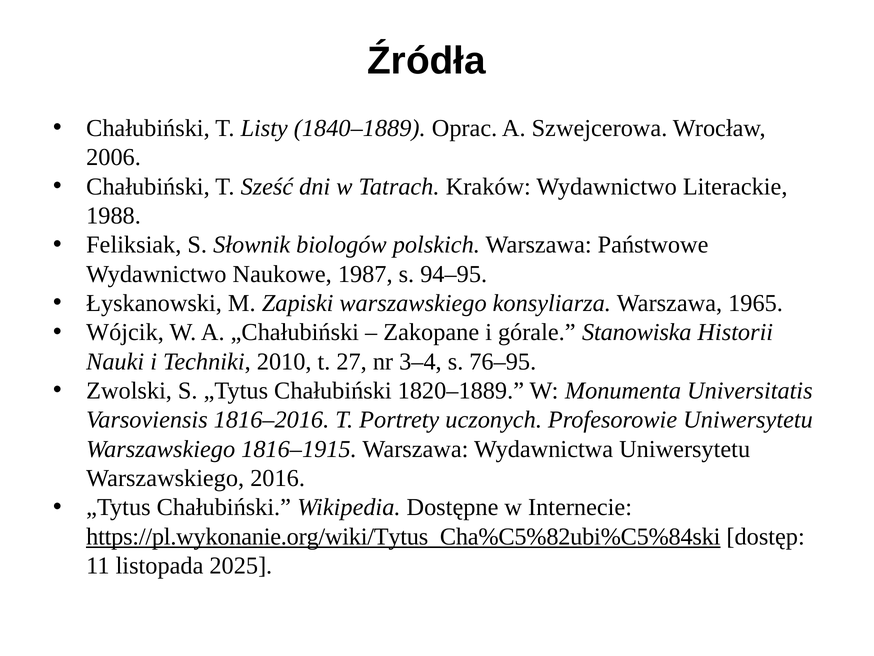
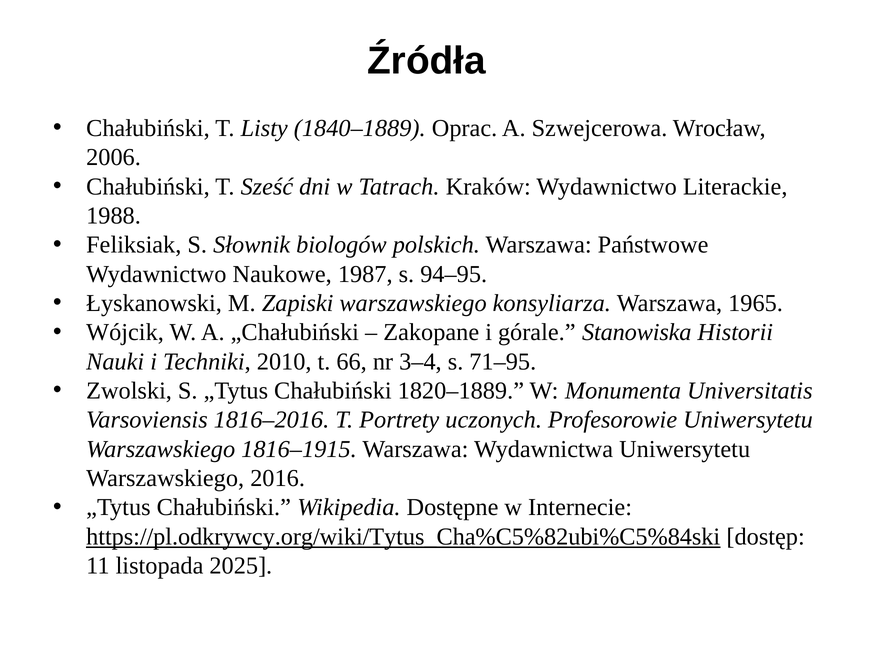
27: 27 -> 66 (352, 361)
76–95: 76–95 -> 71–95 (503, 361)
https://pl.wykonanie.org/wiki/Tytus_Cha%C5%82ubi%C5%84ski: https://pl.wykonanie.org/wiki/Tytus_Cha%C5%82ubi%C5%84ski -> https://pl.odkrywcy.org/wiki/Tytus_Cha%C5%82ubi%C5%84ski (403, 536)
